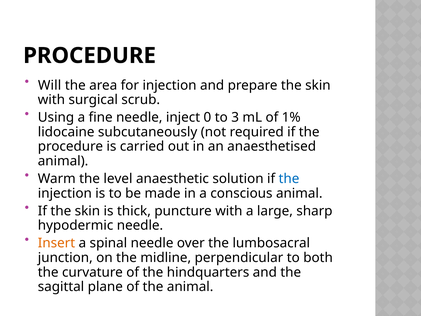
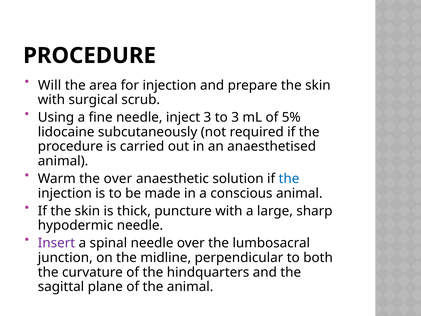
inject 0: 0 -> 3 (207, 117)
1%: 1% -> 5% (291, 117)
the level: level -> over (118, 179)
Insert colour: orange -> purple (56, 243)
